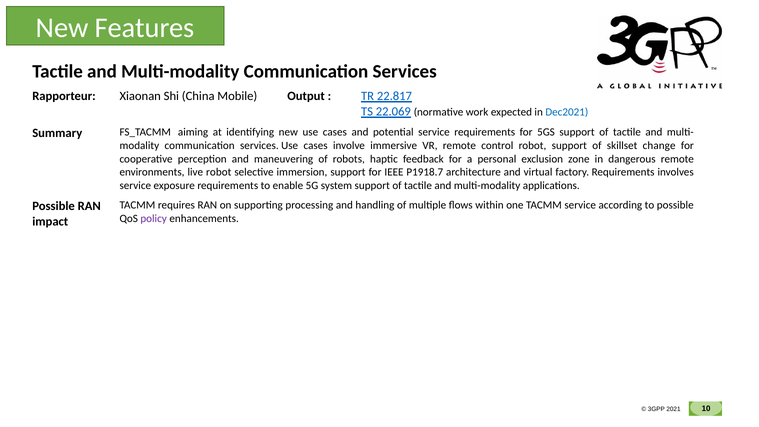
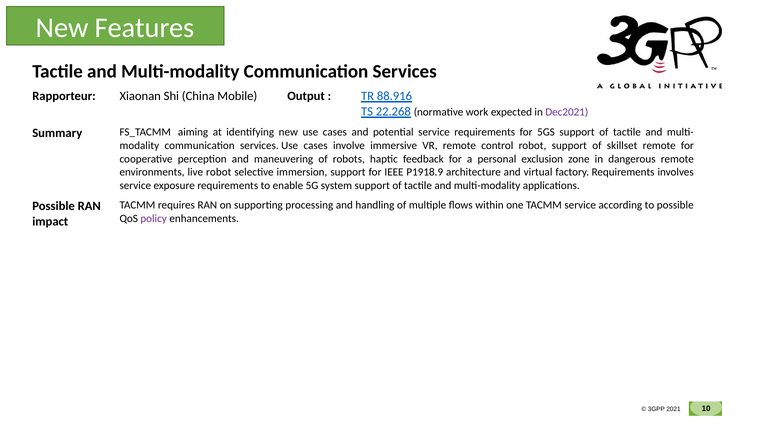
22.817: 22.817 -> 88.916 (394, 96)
22.069: 22.069 -> 22.268 (393, 112)
Dec2021 colour: blue -> purple (567, 112)
skillset change: change -> remote (659, 145)
P1918.7: P1918.7 -> P1918.9 (425, 172)
